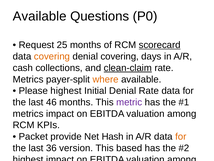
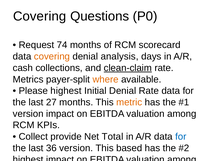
Available: Available -> Covering (40, 16)
25: 25 -> 74 (62, 45)
scorecard underline: present -> none (160, 45)
denial covering: covering -> analysis (120, 56)
46: 46 -> 27 (51, 102)
metric colour: purple -> orange (129, 102)
metrics: metrics -> version (28, 113)
Packet: Packet -> Collect (33, 136)
Hash: Hash -> Total (113, 136)
for colour: orange -> blue (181, 136)
